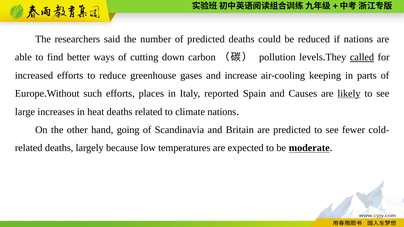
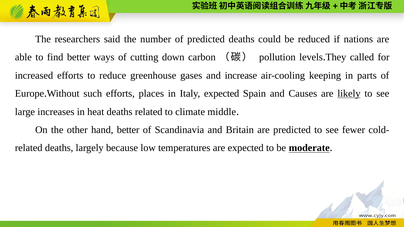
called underline: present -> none (362, 57)
Italy reported: reported -> expected (222, 94)
climate nations: nations -> middle (222, 112)
hand going: going -> better (128, 130)
